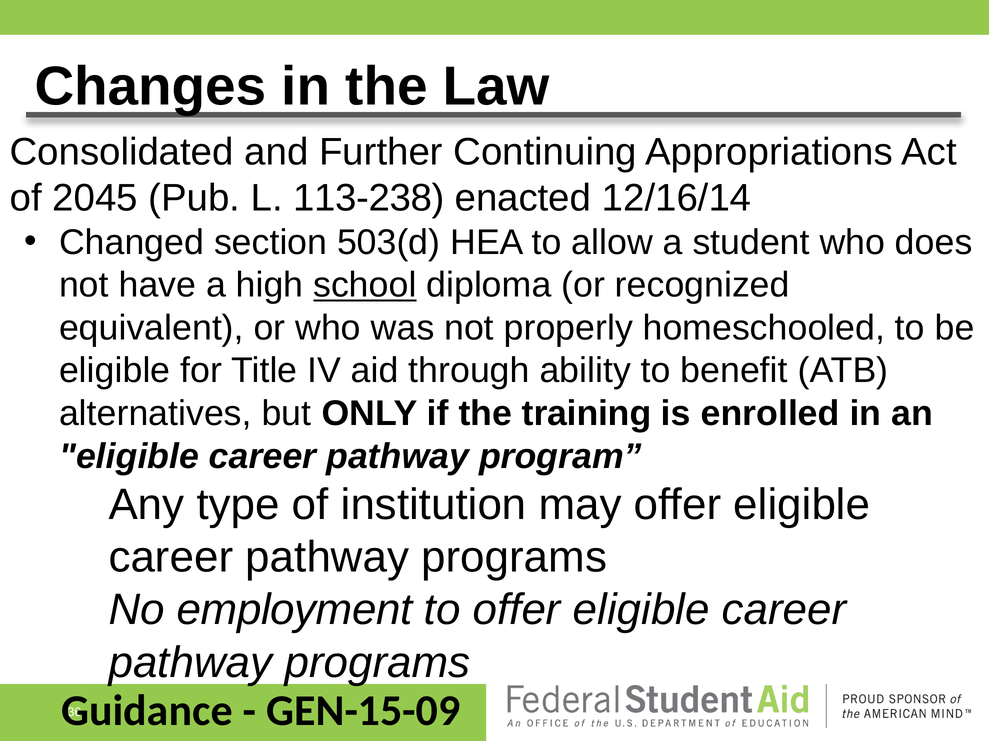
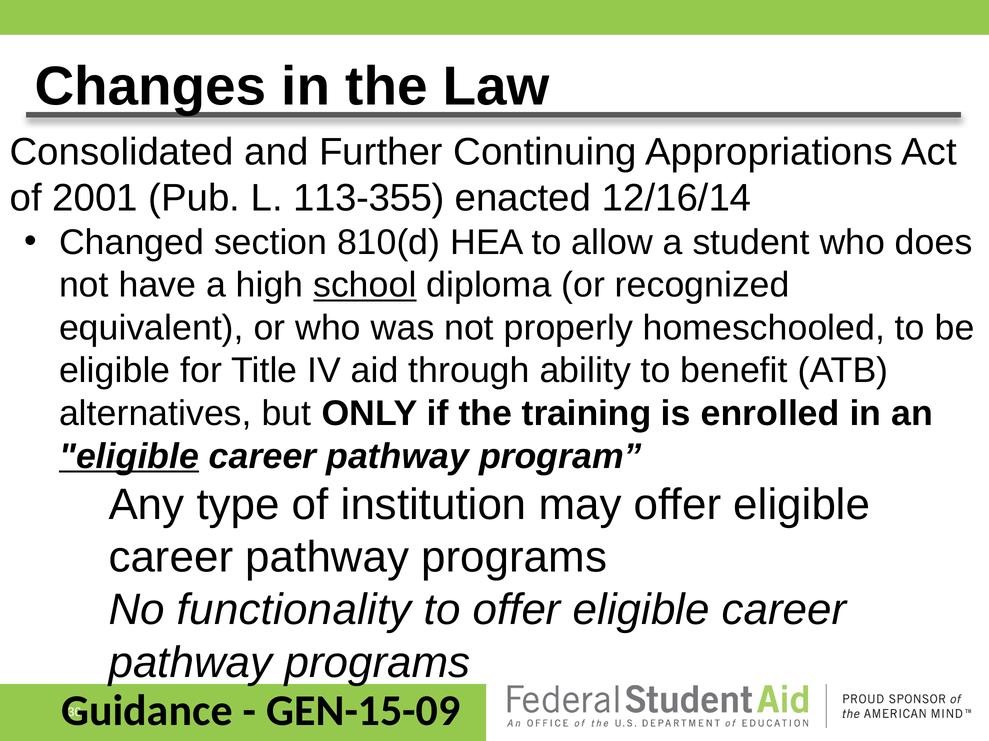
2045: 2045 -> 2001 (95, 198)
113-238: 113-238 -> 113-355 (369, 198)
503(d: 503(d -> 810(d (389, 243)
eligible underline: none -> present (129, 457)
employment: employment -> functionality (294, 611)
